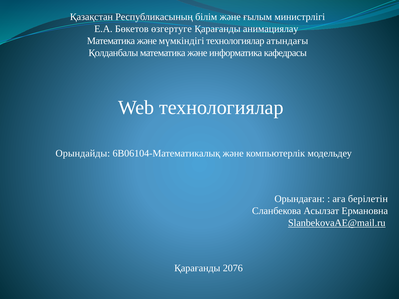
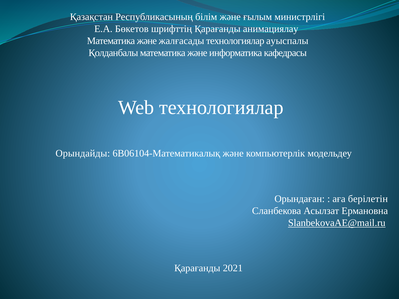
өзгертуге: өзгертуге -> шрифттің (172, 29)
мүмкіндігі: мүмкіндігі -> жалғасады (181, 41)
атындағы: атындағы -> ауыспалы (287, 41)
2076: 2076 -> 2021 (233, 268)
